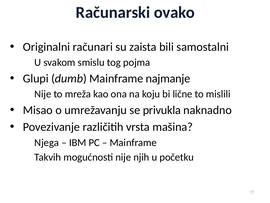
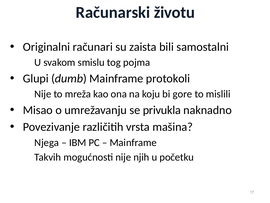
ovako: ovako -> životu (174, 12)
najmanje: najmanje -> protokoli (168, 78)
lične: lične -> gore (182, 94)
